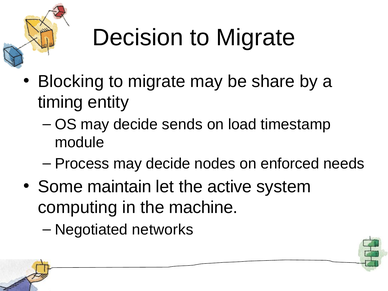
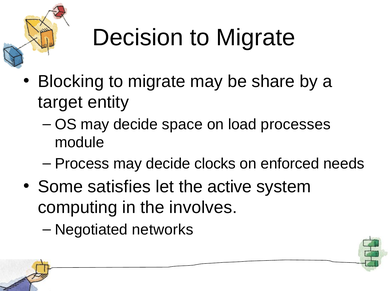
timing: timing -> target (60, 102)
sends: sends -> space (182, 124)
timestamp: timestamp -> processes (296, 124)
nodes: nodes -> clocks (215, 164)
maintain: maintain -> satisfies (119, 187)
machine: machine -> involves (203, 207)
